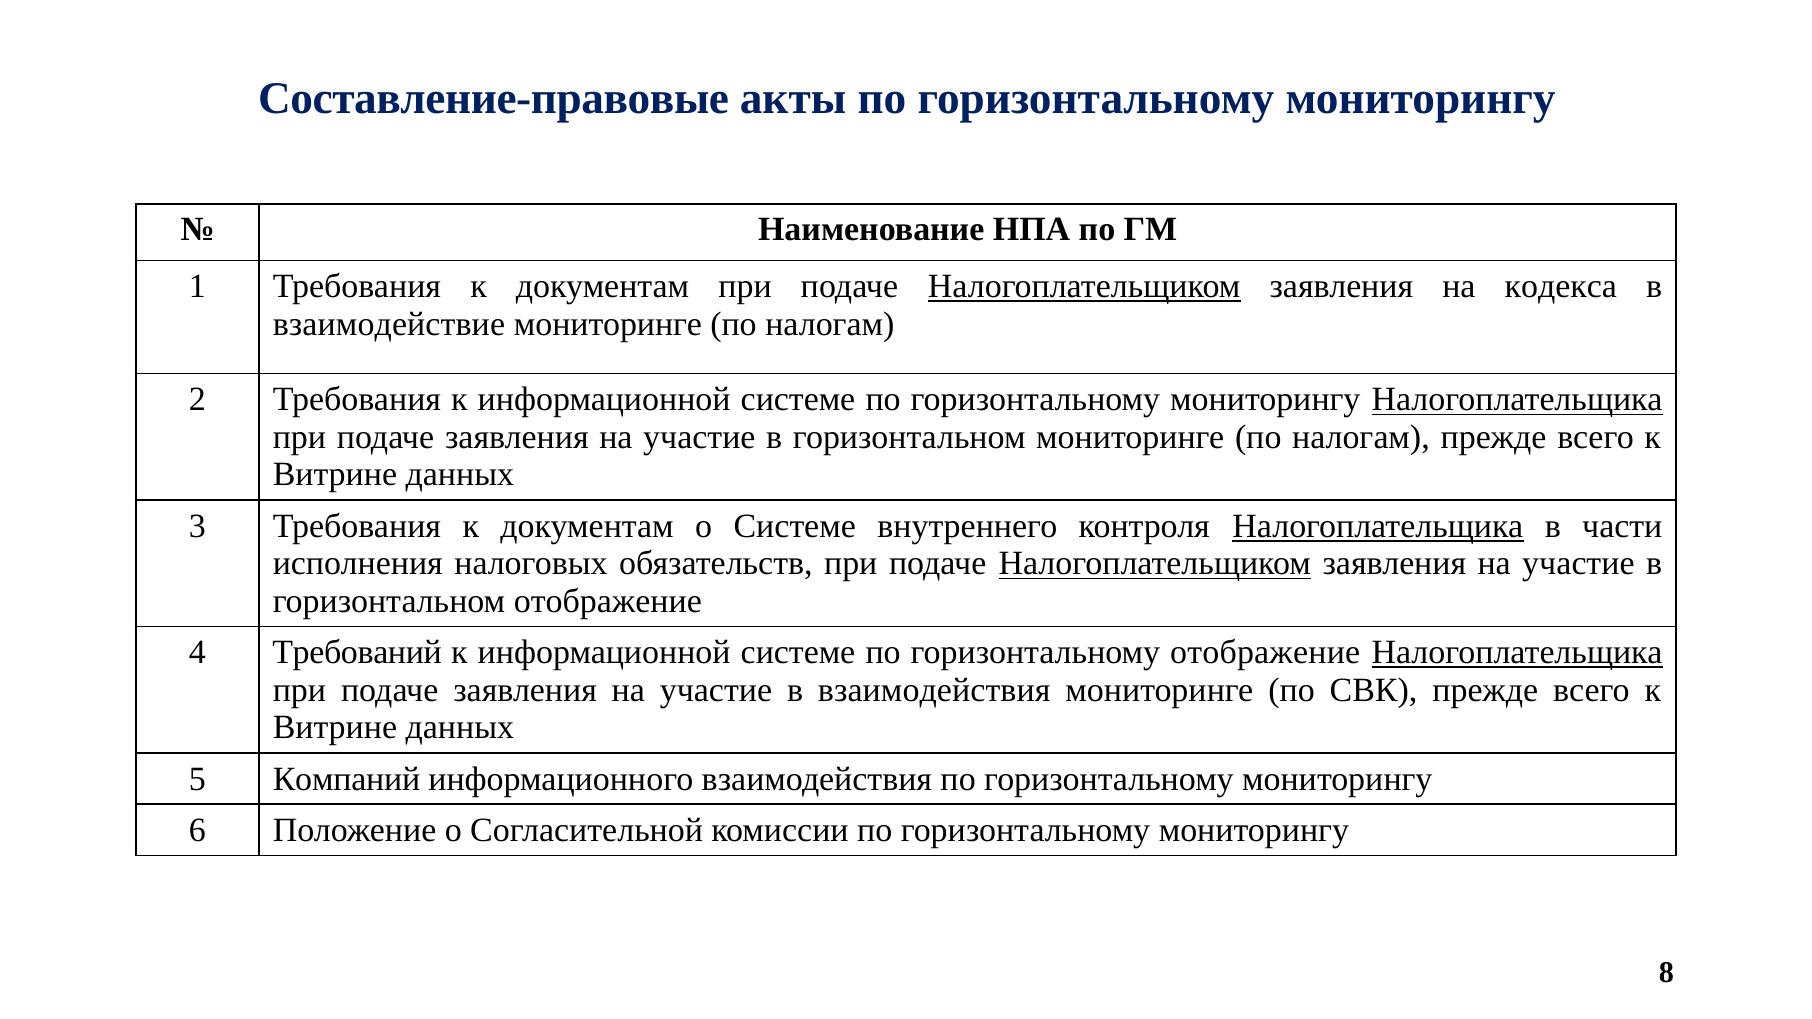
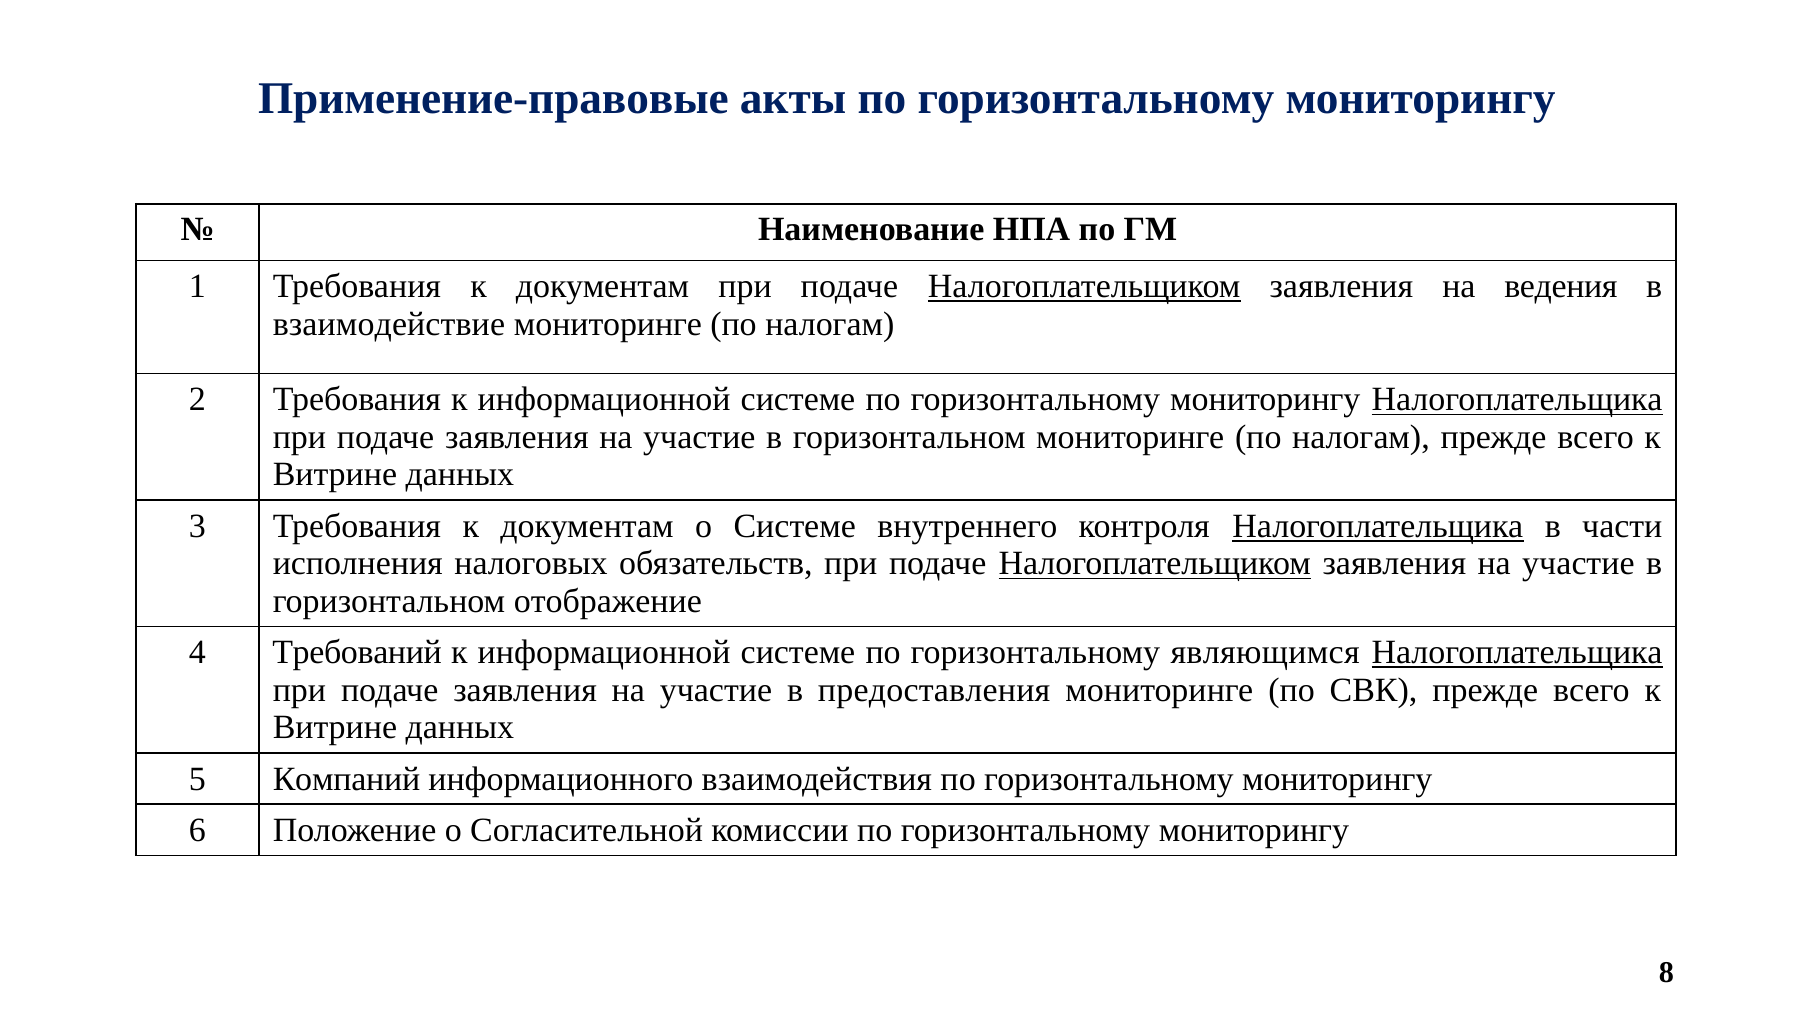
Составление-правовые: Составление-правовые -> Применение-правовые (493, 99)
кодекса: кодекса -> ведения (1561, 286)
горизонтальному отображение: отображение -> являющимся (1265, 653)
в взаимодействия: взаимодействия -> предоставления (934, 690)
